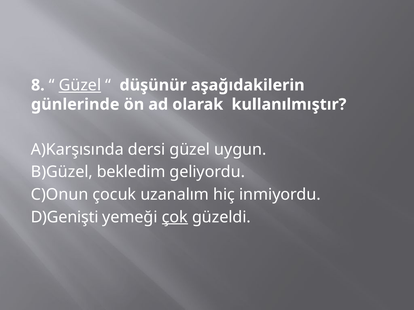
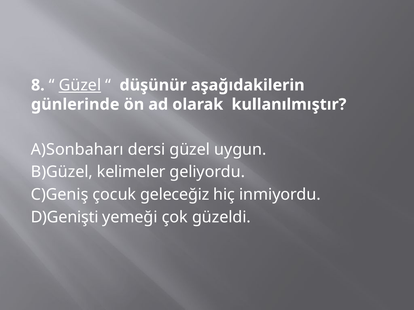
A)Karşısında: A)Karşısında -> A)Sonbaharı (77, 150)
bekledim: bekledim -> kelimeler (131, 172)
C)Onun: C)Onun -> C)Geniş (60, 195)
uzanalım: uzanalım -> geleceğiz (175, 195)
çok underline: present -> none (175, 217)
